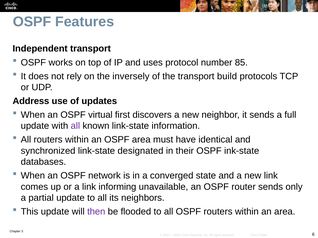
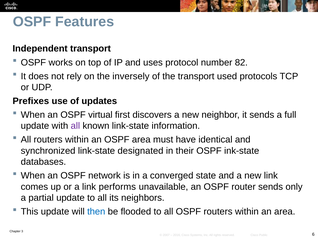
85: 85 -> 82 (241, 63)
build: build -> used (227, 76)
Address: Address -> Prefixes (31, 101)
informing: informing -> performs (117, 187)
then colour: purple -> blue (96, 212)
